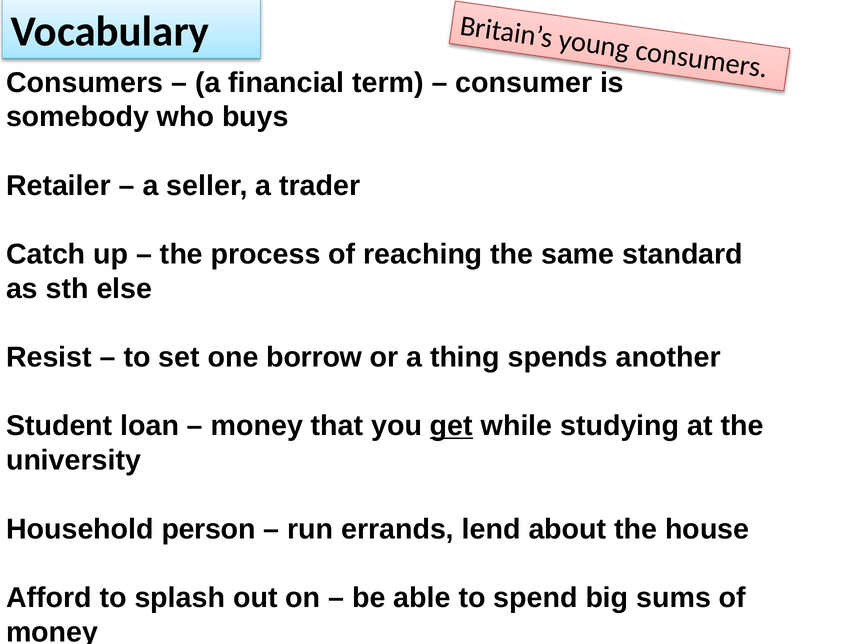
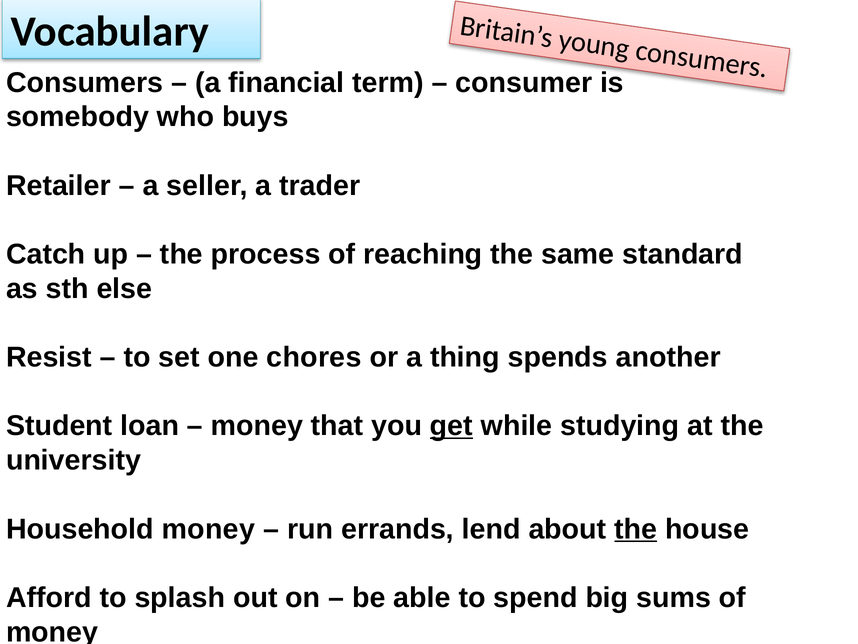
borrow: borrow -> chores (314, 357)
Household person: person -> money (208, 529)
the underline: none -> present (636, 529)
